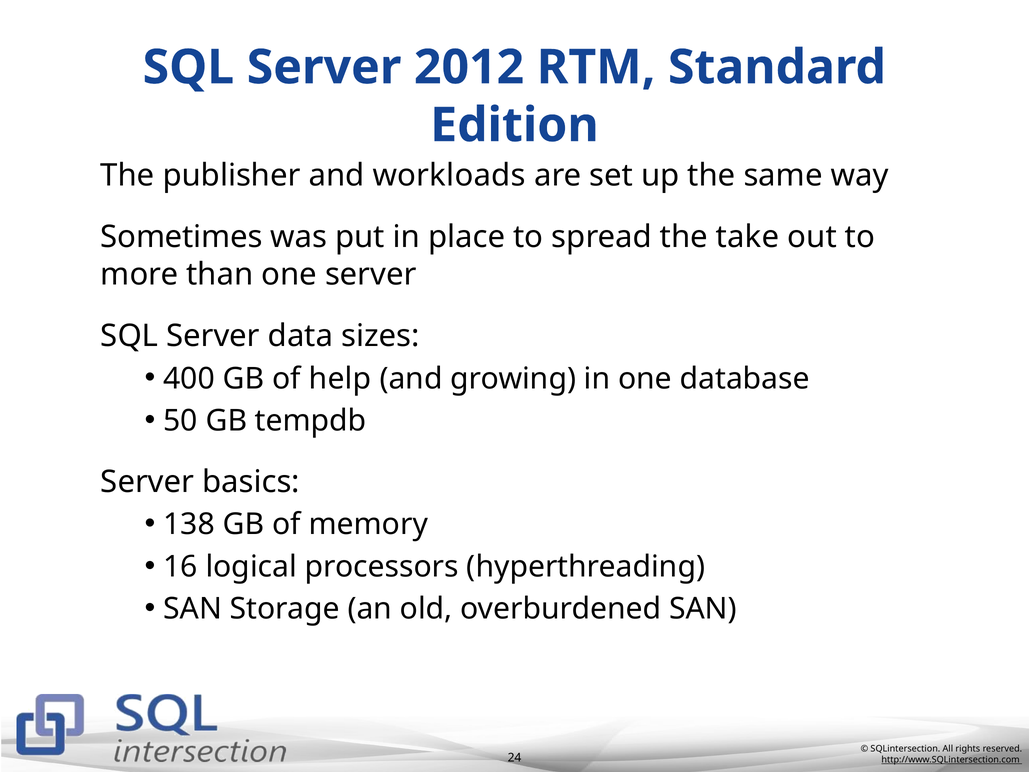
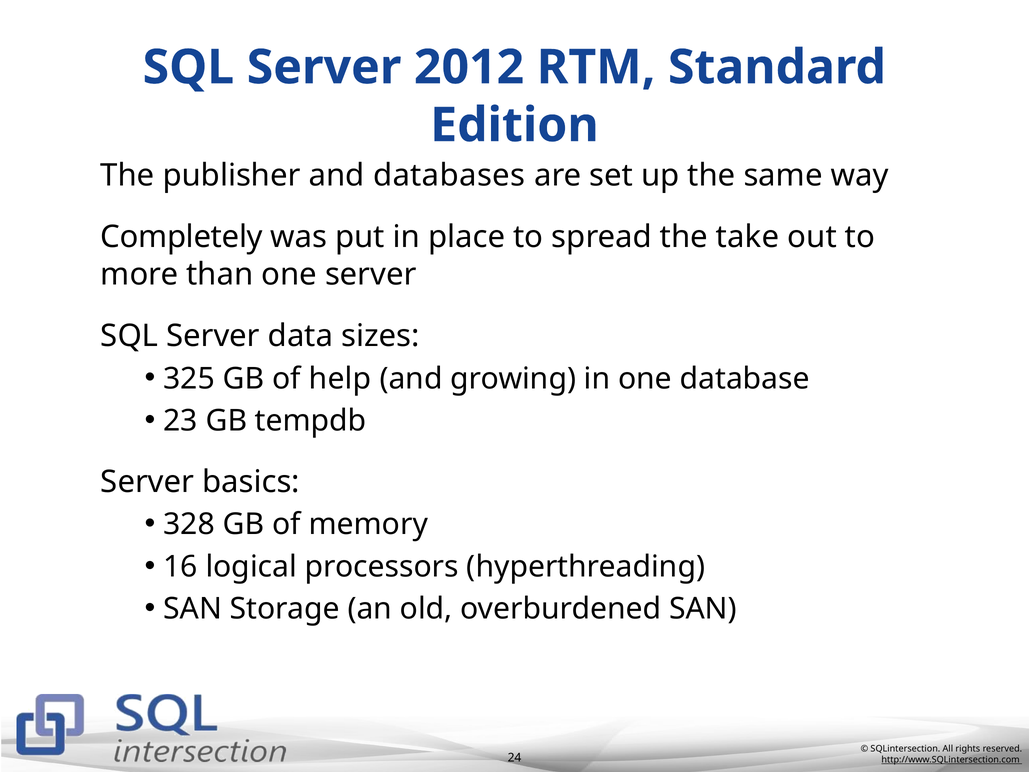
workloads: workloads -> databases (449, 176)
Sometimes: Sometimes -> Completely (182, 237)
400: 400 -> 325 (189, 378)
50: 50 -> 23 (180, 421)
138: 138 -> 328 (189, 524)
